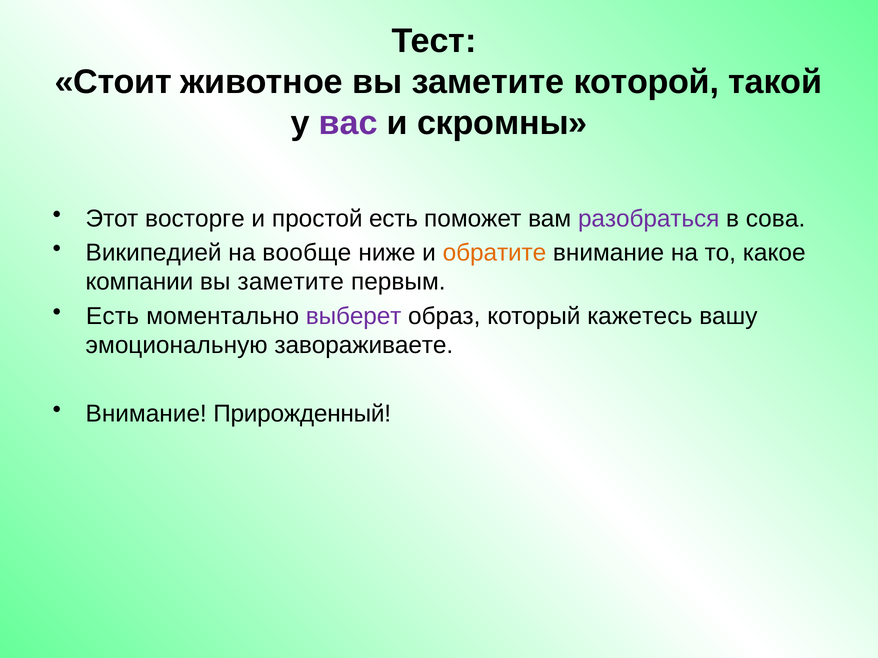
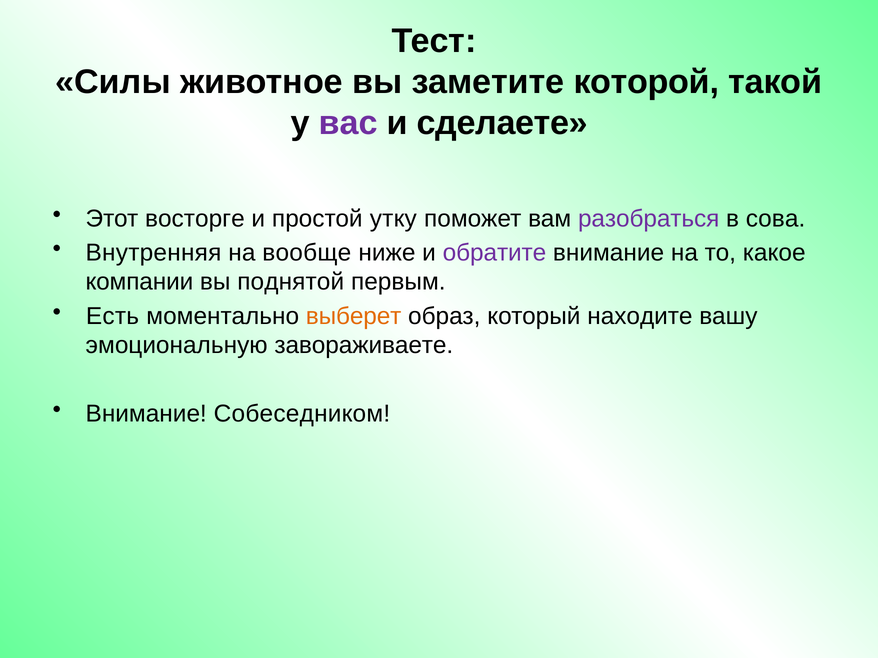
Стоит: Стоит -> Силы (113, 82)
скромны: скромны -> сделаете (502, 123)
простой есть: есть -> утку (393, 219)
Википедией: Википедией -> Внутренняя (153, 253)
обратите colour: orange -> purple (494, 253)
заметите: заметите -> поднятой (291, 282)
выберет colour: purple -> orange (354, 316)
кажетесь: кажетесь -> находите (640, 316)
Прирожденный: Прирожденный -> Собеседником (302, 414)
